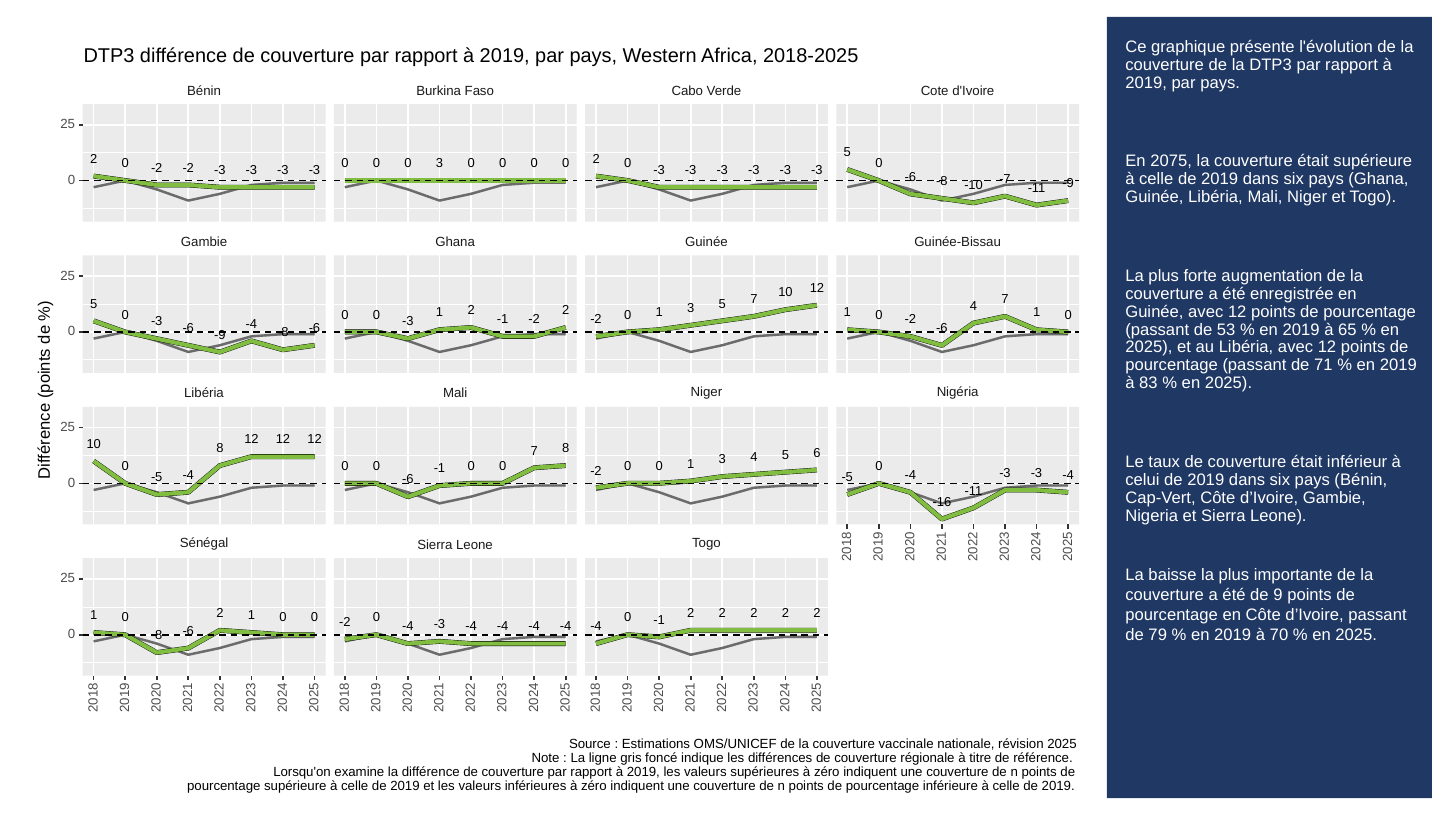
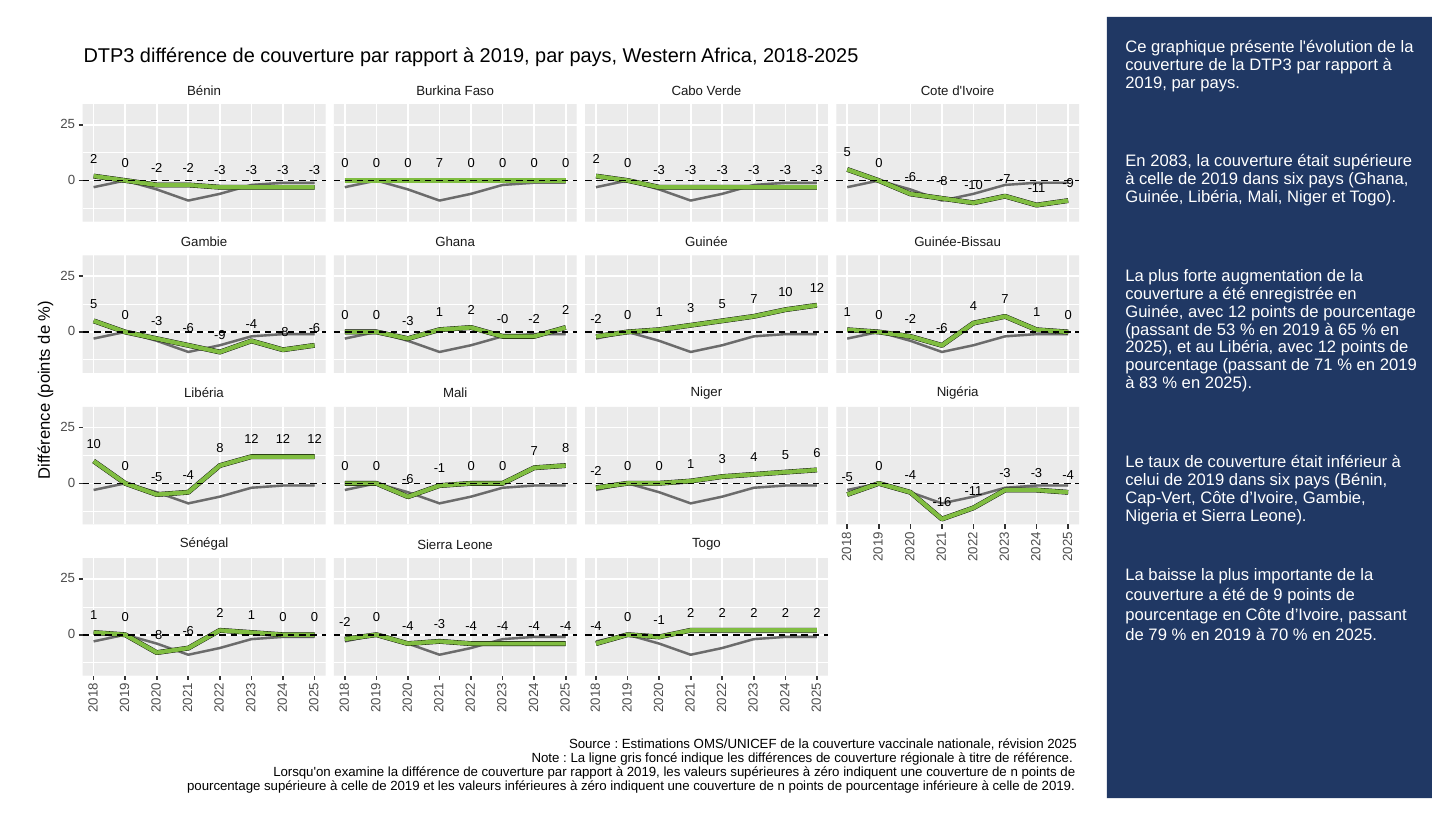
2075: 2075 -> 2083 (1171, 161)
0 0 0 3: 3 -> 7 (440, 164)
-1: -1 -> -0 (503, 320)
